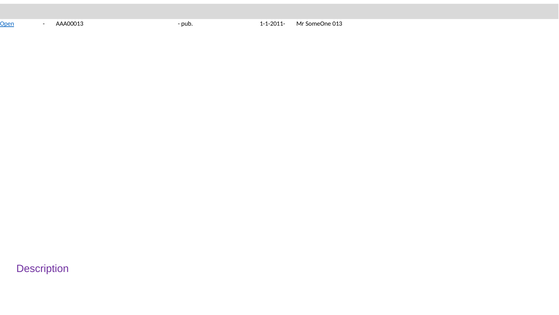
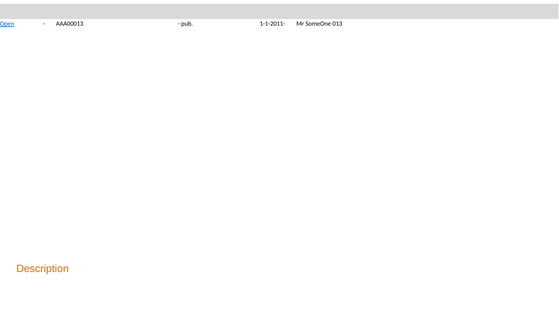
Description colour: purple -> orange (43, 268)
